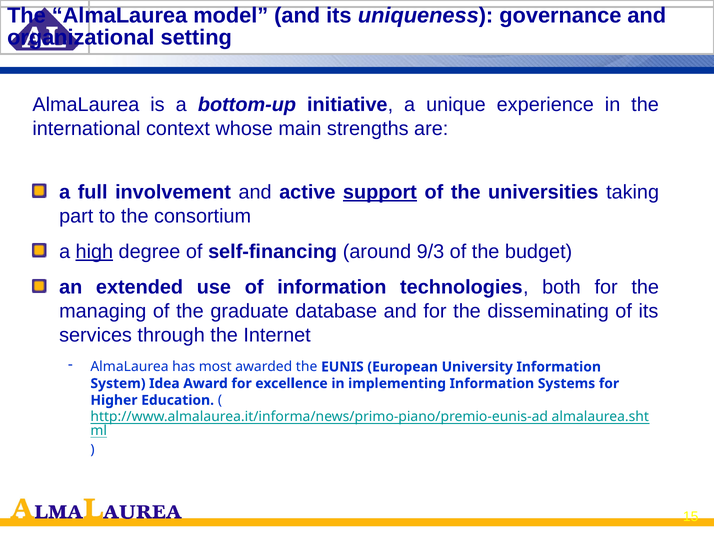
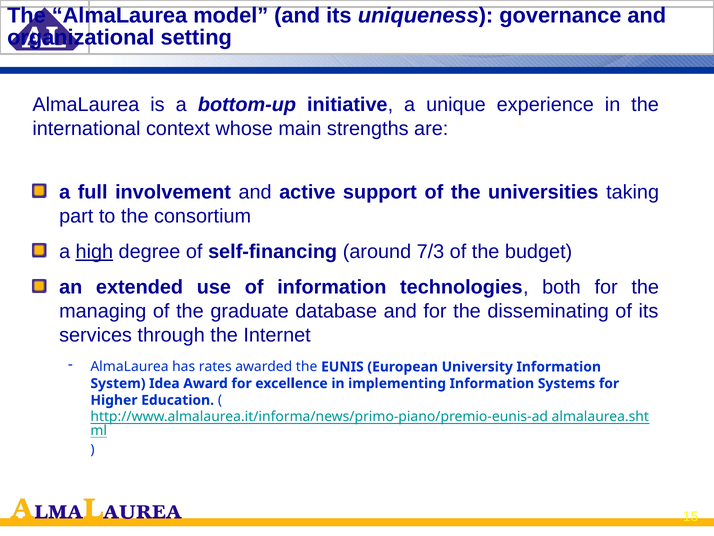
support underline: present -> none (380, 192)
9/3: 9/3 -> 7/3 (430, 251)
most: most -> rates (215, 367)
